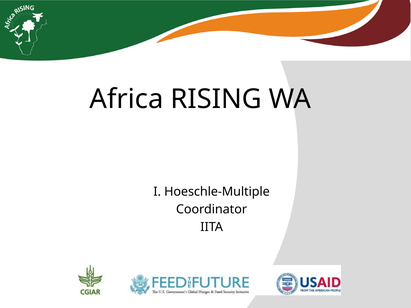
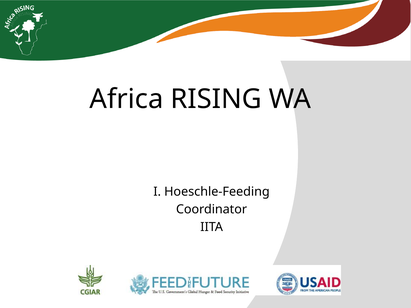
Hoeschle-Multiple: Hoeschle-Multiple -> Hoeschle-Feeding (217, 192)
